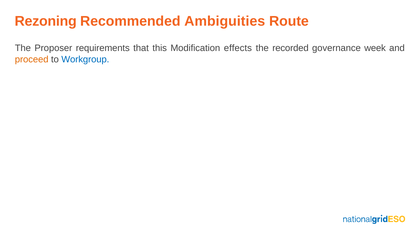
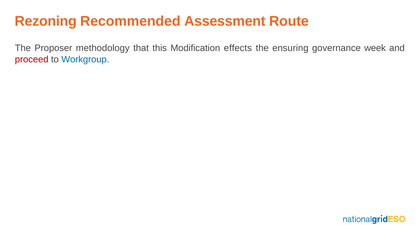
Ambiguities: Ambiguities -> Assessment (225, 21)
requirements: requirements -> methodology (103, 48)
recorded: recorded -> ensuring (290, 48)
proceed colour: orange -> red (32, 59)
